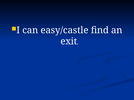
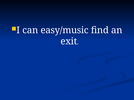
easy/castle: easy/castle -> easy/music (65, 30)
